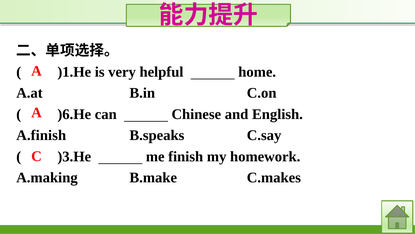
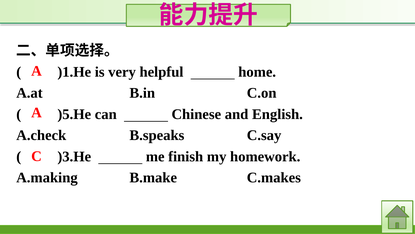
)6.He: )6.He -> )5.He (74, 114)
A.finish: A.finish -> A.check (41, 135)
